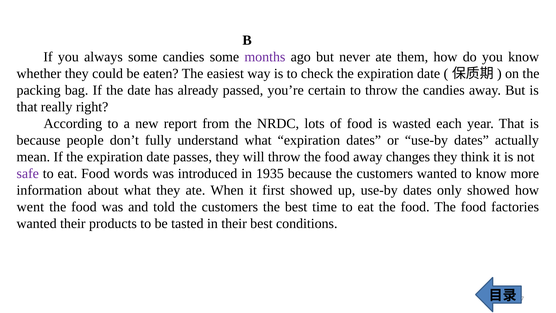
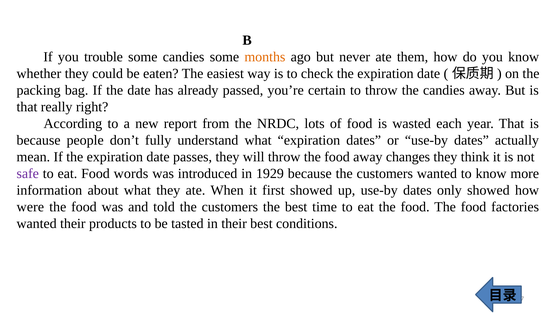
always: always -> trouble (104, 57)
months colour: purple -> orange (265, 57)
1935: 1935 -> 1929 (270, 174)
went: went -> were (30, 207)
